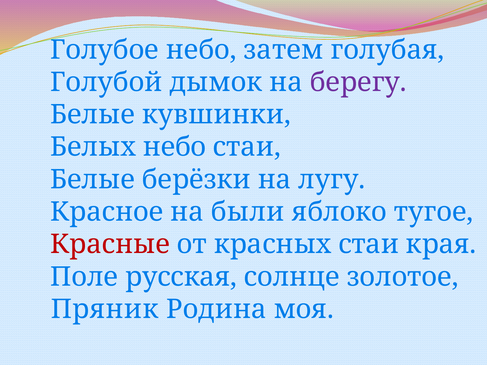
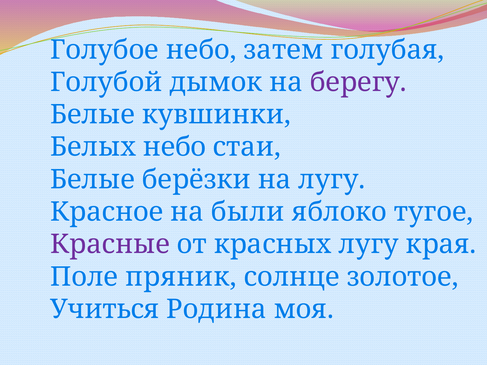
Красные colour: red -> purple (110, 245)
красных стаи: стаи -> лугу (369, 245)
русская: русская -> пряник (181, 277)
Пряник: Пряник -> Учиться (105, 309)
